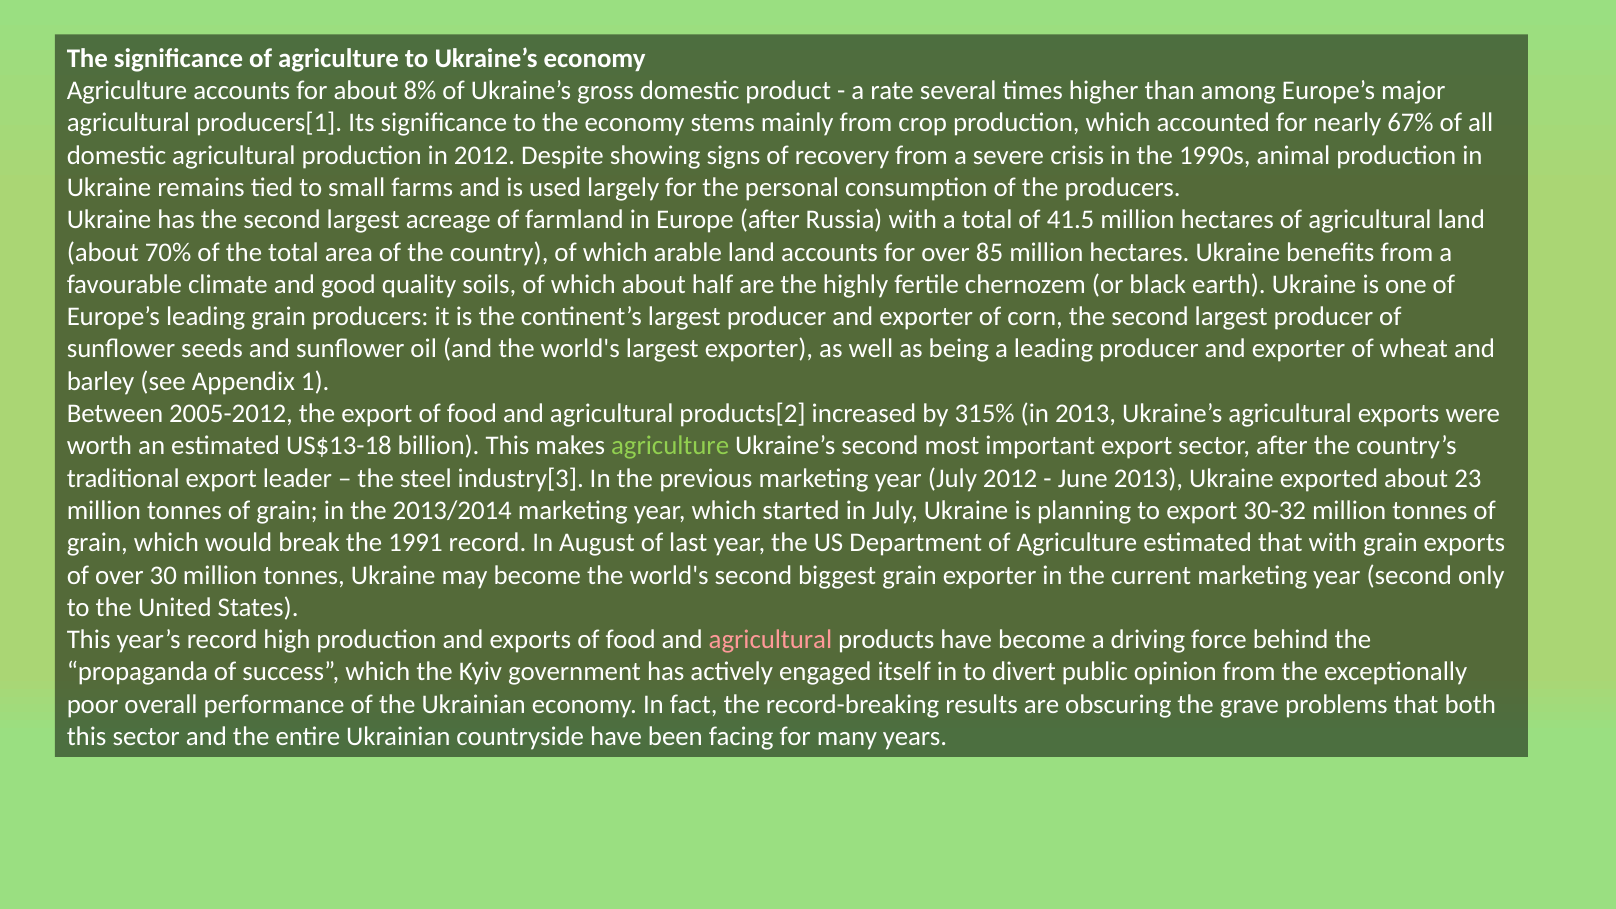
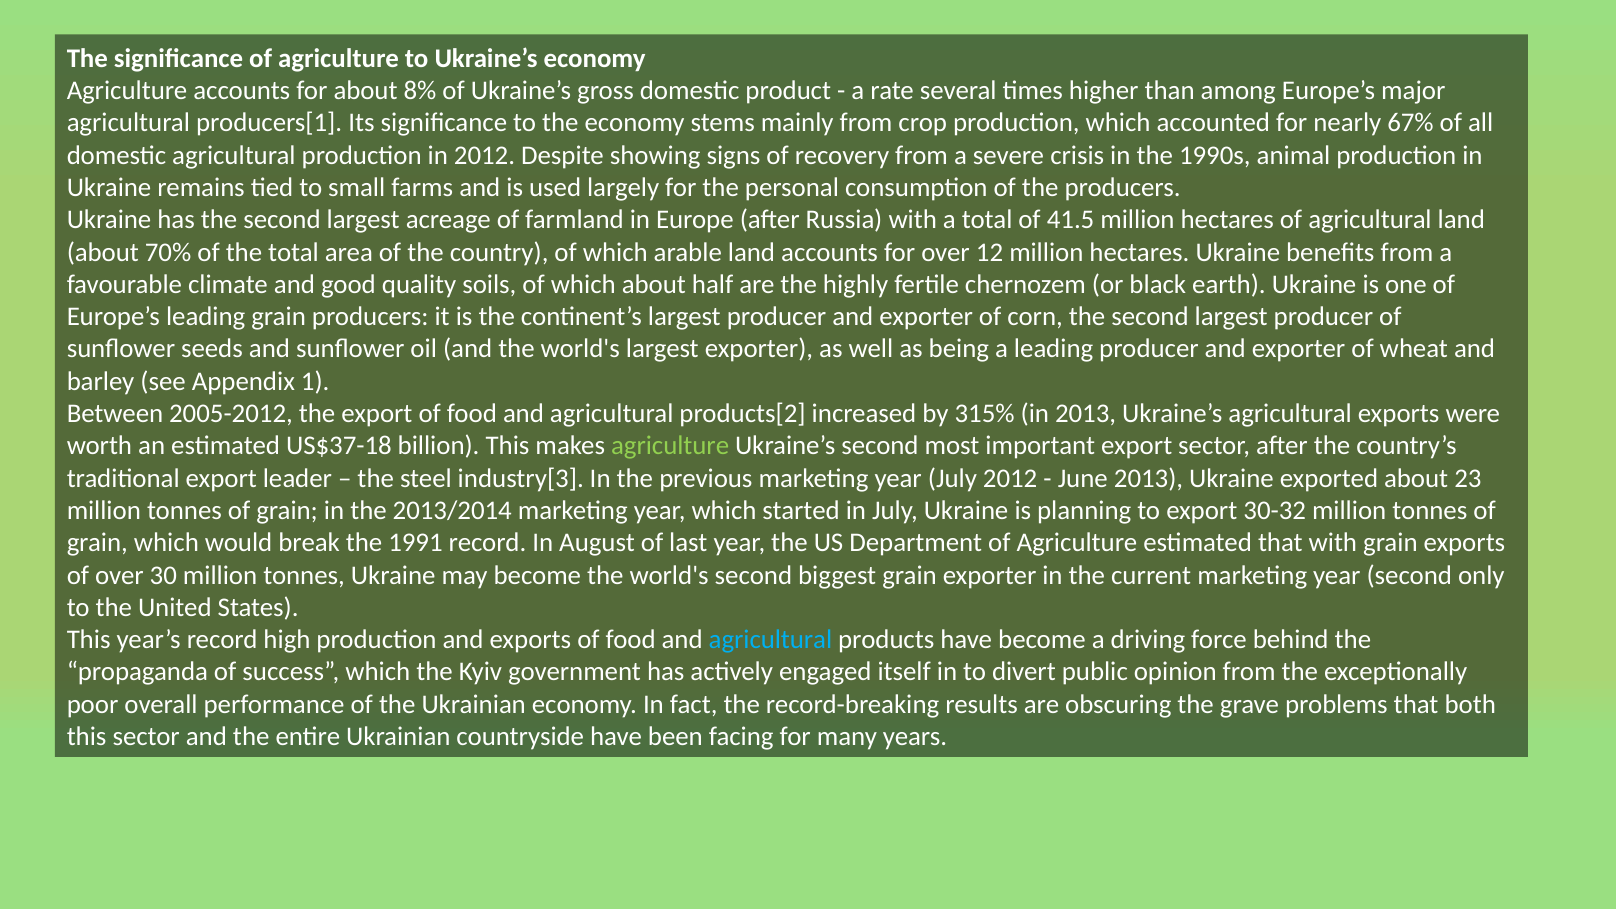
85: 85 -> 12 (990, 252)
US$13-18: US$13-18 -> US$37-18 (339, 446)
agricultural colour: pink -> light blue (770, 640)
